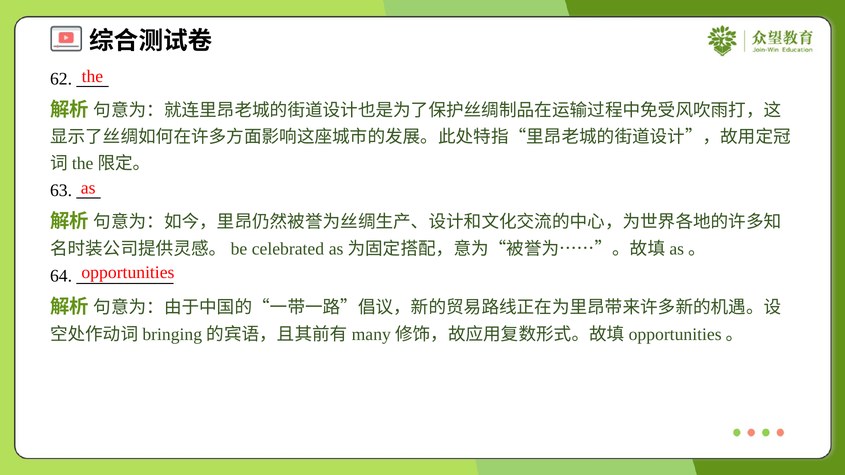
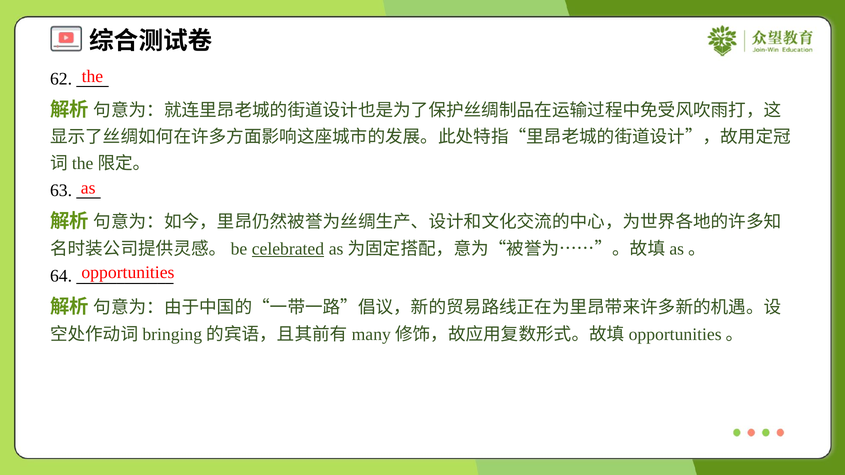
celebrated underline: none -> present (288, 249)
